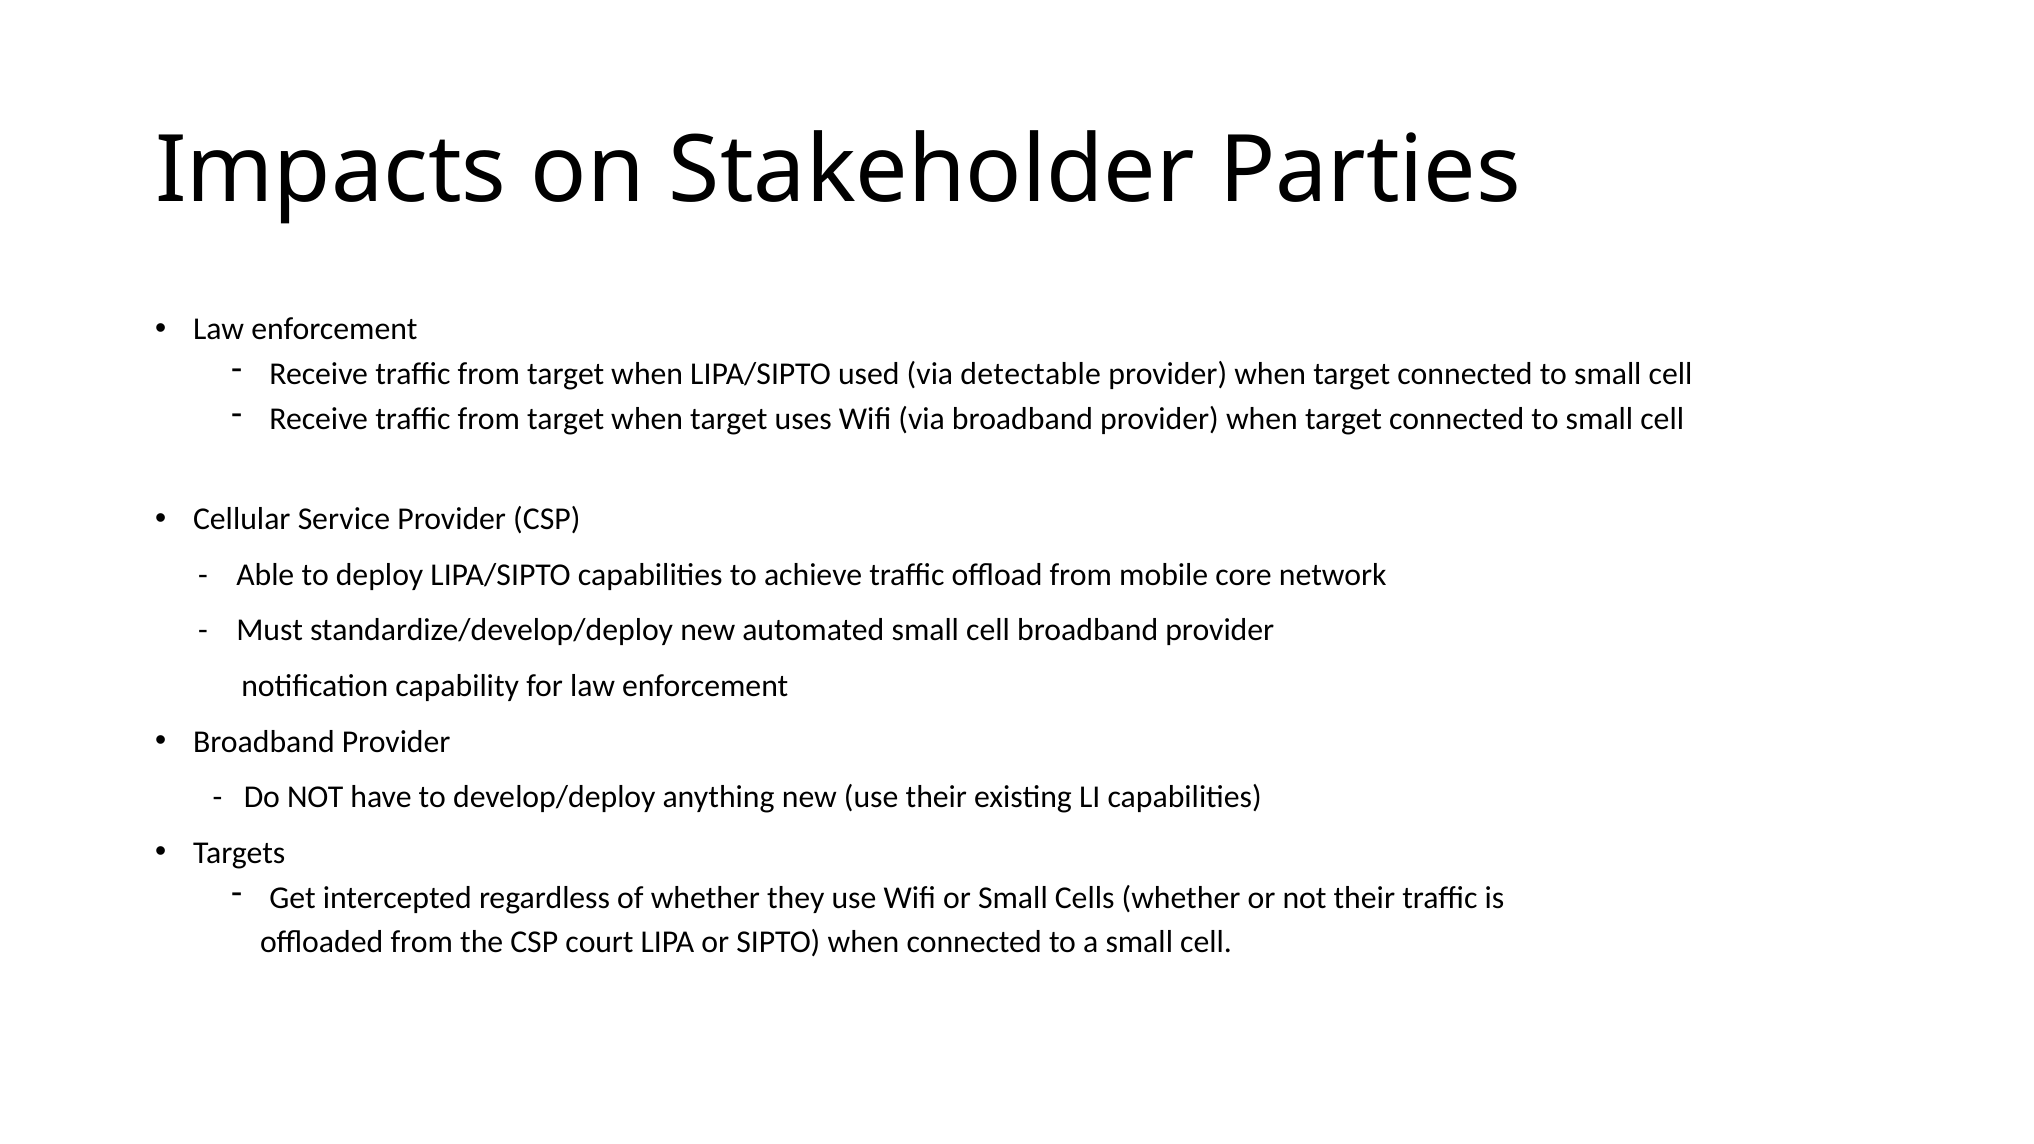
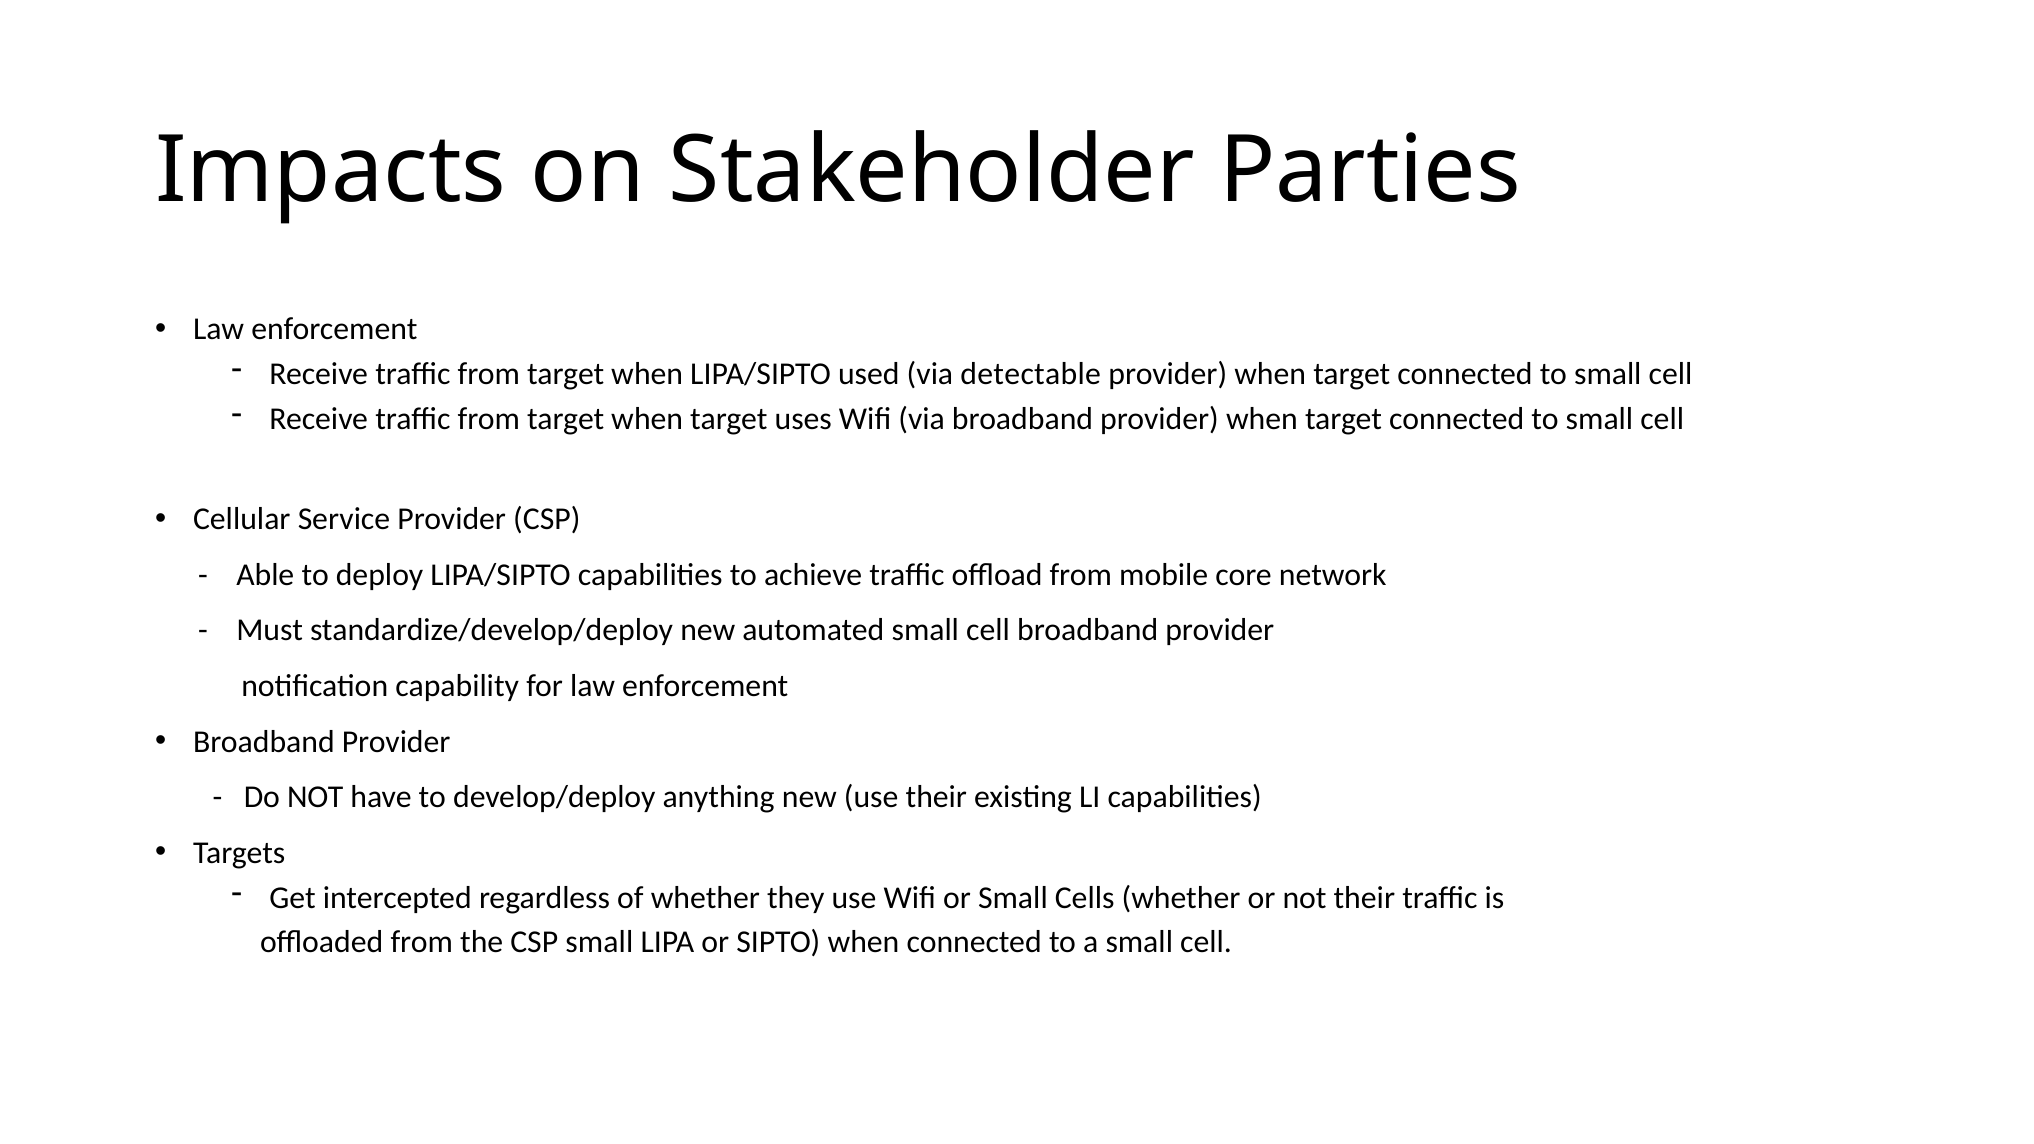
CSP court: court -> small (599, 943)
